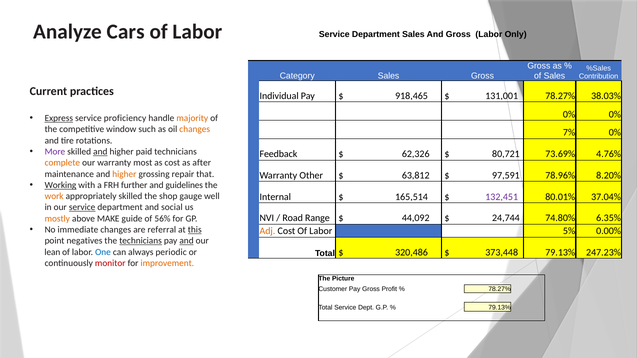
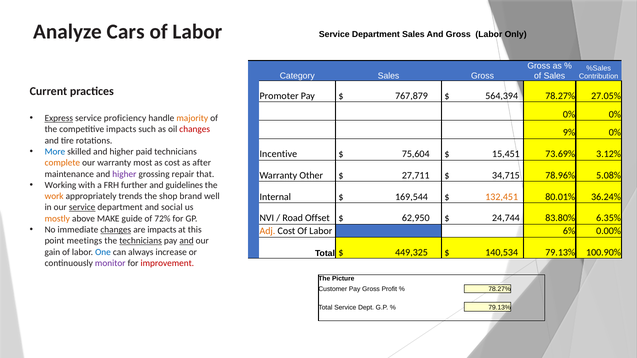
Individual: Individual -> Promoter (279, 96)
918,465: 918,465 -> 767,879 (412, 96)
131,001: 131,001 -> 564,394 (502, 96)
38.03%: 38.03% -> 27.05% (606, 96)
competitive window: window -> impacts (121, 129)
changes colour: orange -> red (195, 129)
7%: 7% -> 9% (569, 133)
More colour: purple -> blue (55, 152)
and underline: present -> none (100, 152)
Feedback: Feedback -> Incentive (278, 154)
62,326: 62,326 -> 75,604 (416, 154)
80,721: 80,721 -> 15,451 (506, 154)
4.76%: 4.76% -> 3.12% (609, 154)
higher colour: orange -> purple (124, 174)
63,812: 63,812 -> 27,711 (416, 176)
97,591: 97,591 -> 34,715 (506, 176)
8.20%: 8.20% -> 5.08% (609, 176)
Working underline: present -> none (60, 185)
appropriately skilled: skilled -> trends (131, 196)
gauge: gauge -> brand (191, 196)
165,514: 165,514 -> 169,544 (412, 197)
132,451 colour: purple -> orange (502, 197)
37.04%: 37.04% -> 36.24% (606, 197)
Range: Range -> Offset (317, 218)
44,092: 44,092 -> 62,950 (416, 218)
74.80%: 74.80% -> 83.80% (560, 218)
56%: 56% -> 72% (162, 219)
changes underline: none -> present (116, 230)
are referral: referral -> impacts (162, 230)
this underline: present -> none (195, 230)
5%: 5% -> 6% (569, 231)
negatives: negatives -> meetings (84, 241)
lean: lean -> gain (52, 252)
periodic: periodic -> increase (171, 252)
320,486: 320,486 -> 449,325 (412, 253)
373,448: 373,448 -> 140,534 (502, 253)
247.23%: 247.23% -> 100.90% (604, 253)
monitor colour: red -> purple (110, 263)
improvement colour: orange -> red (167, 263)
